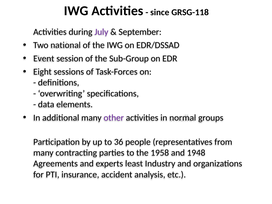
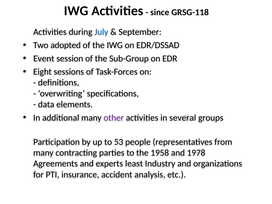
July colour: purple -> blue (101, 32)
national: national -> adopted (66, 45)
normal: normal -> several (183, 118)
36: 36 -> 53 (119, 142)
1948: 1948 -> 1978 (196, 153)
